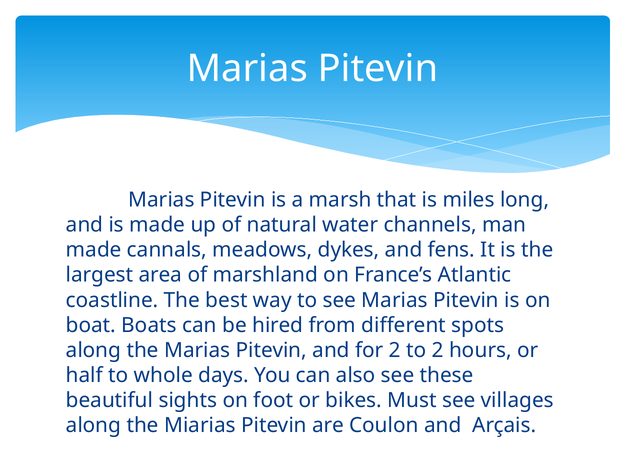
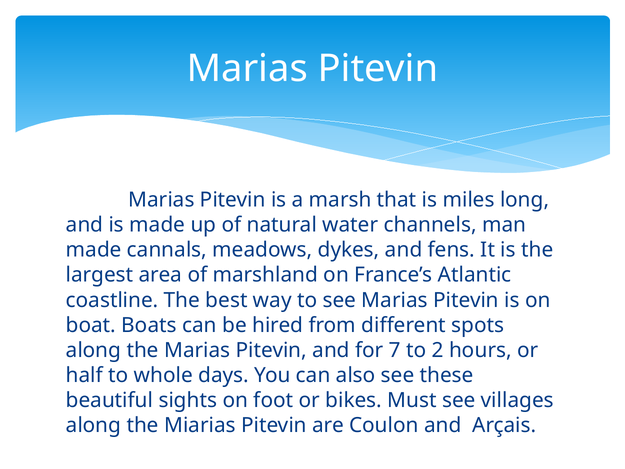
for 2: 2 -> 7 (395, 350)
